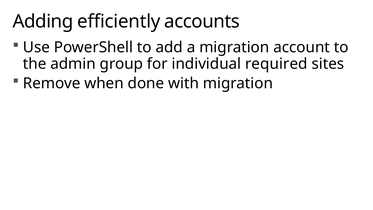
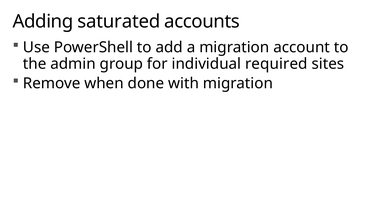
efficiently: efficiently -> saturated (119, 22)
